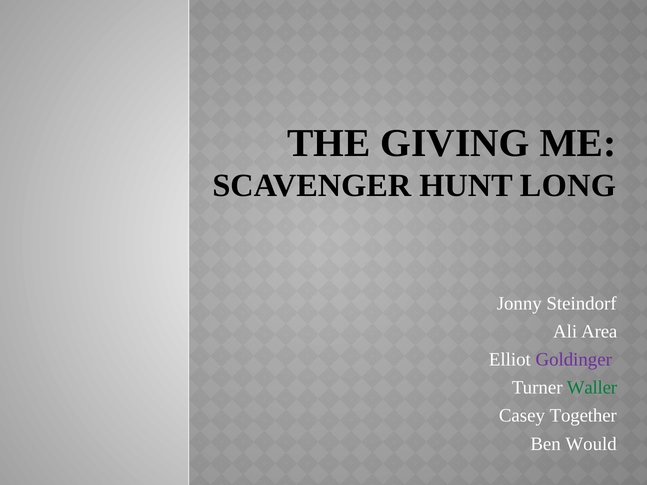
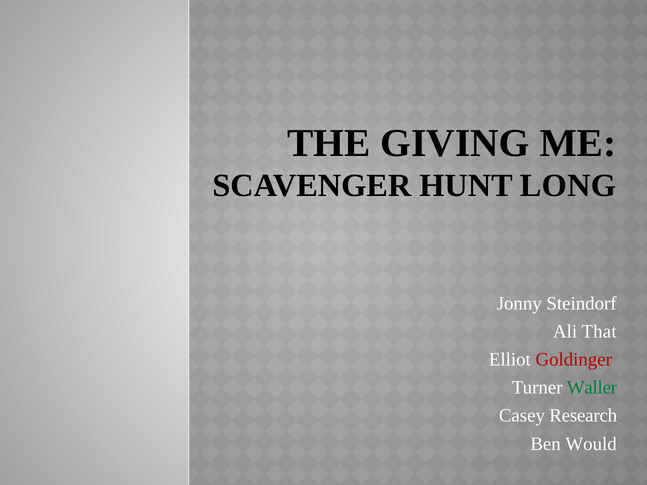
Area: Area -> That (599, 332)
Goldinger colour: purple -> red (574, 360)
Together: Together -> Research (583, 416)
